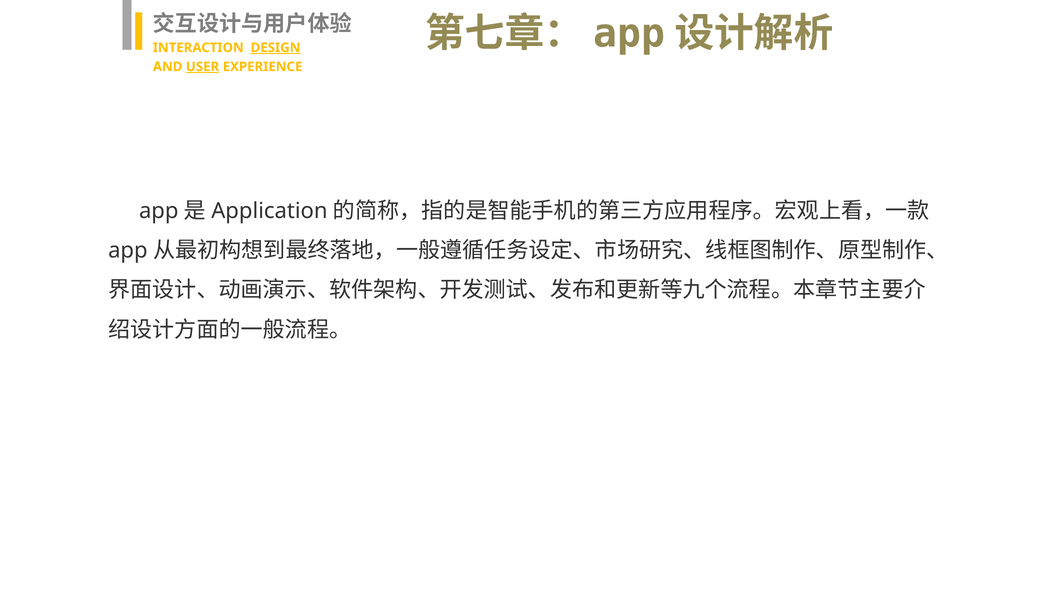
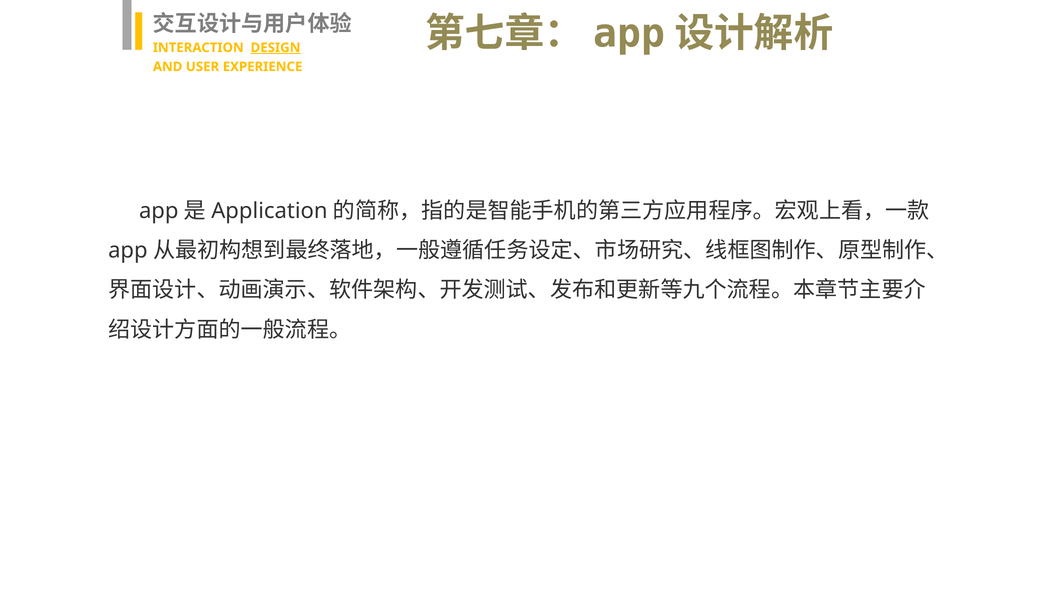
USER underline: present -> none (203, 67)
